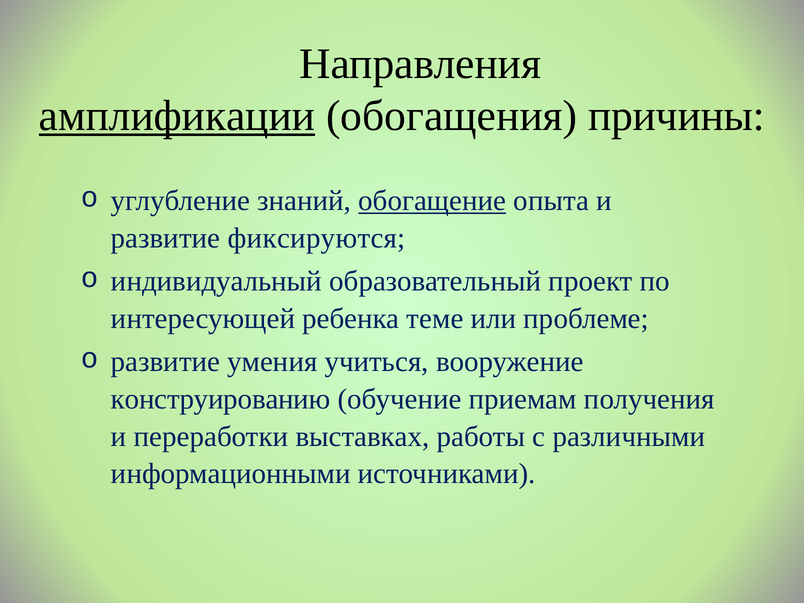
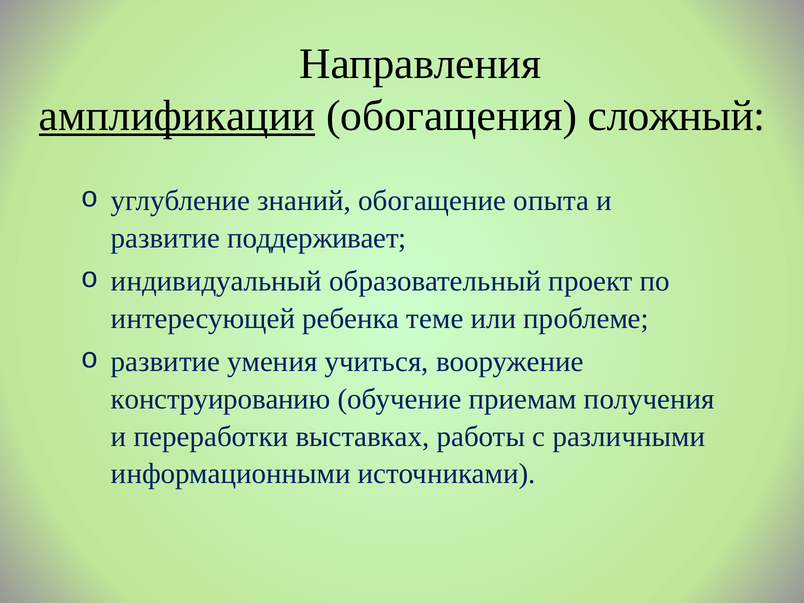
причины: причины -> сложный (677, 116)
обогащение underline: present -> none (432, 201)
фиксируются: фиксируются -> поддерживает (317, 238)
